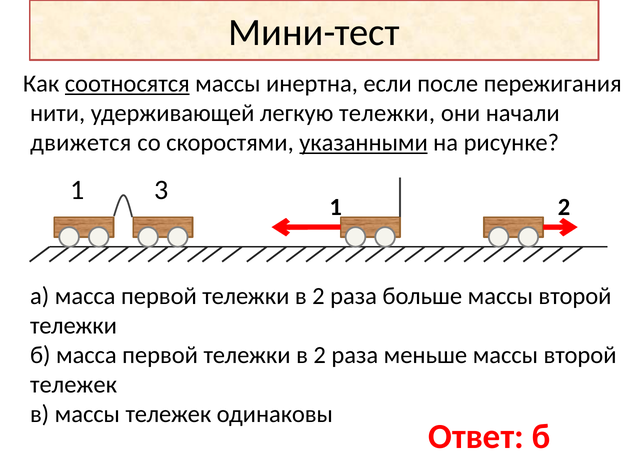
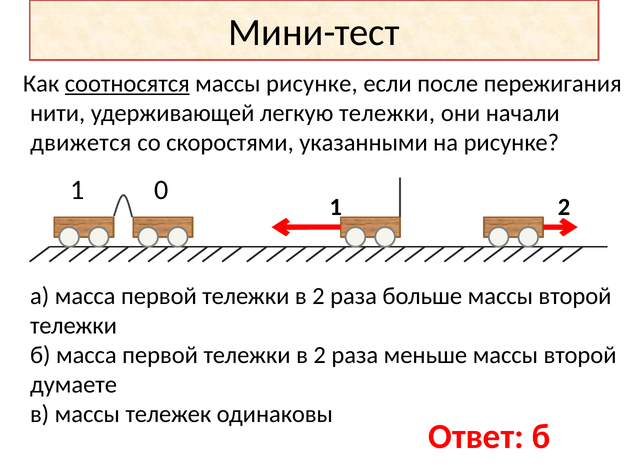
массы инертна: инертна -> рисунке (312, 84)
указанными underline: present -> none (364, 143)
3: 3 -> 0 (162, 190)
тележек: тележек -> думаете (74, 385)
